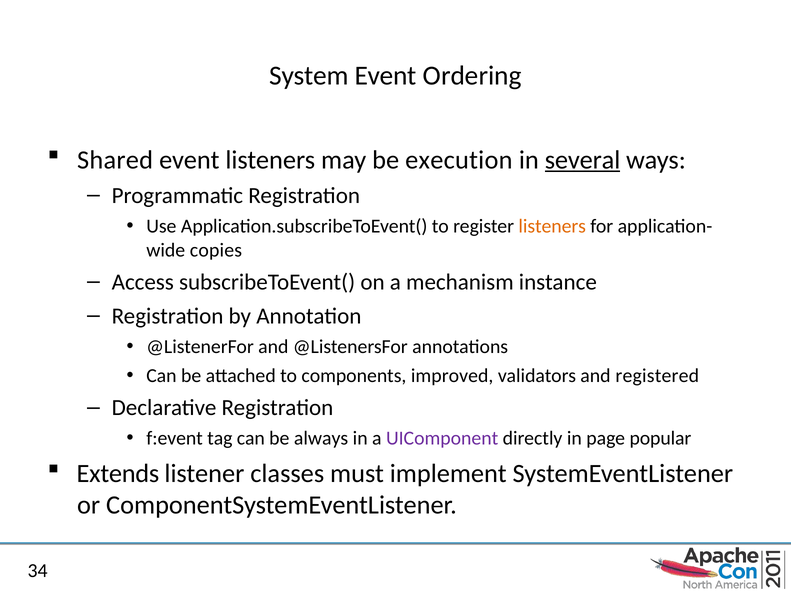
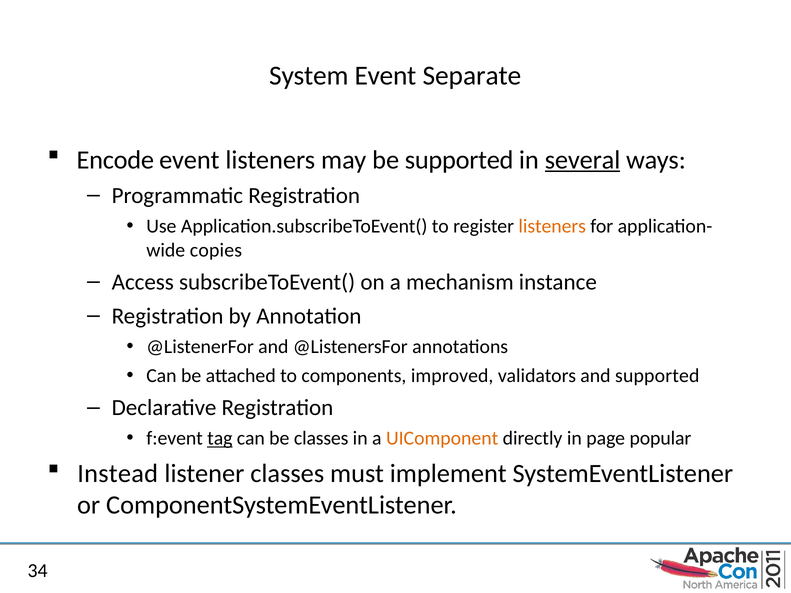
Ordering: Ordering -> Separate (472, 76)
Shared: Shared -> Encode (115, 160)
be execution: execution -> supported (459, 160)
and registered: registered -> supported (657, 376)
tag underline: none -> present (220, 439)
be always: always -> classes (321, 439)
UIComponent colour: purple -> orange (442, 439)
Extends: Extends -> Instead (118, 474)
